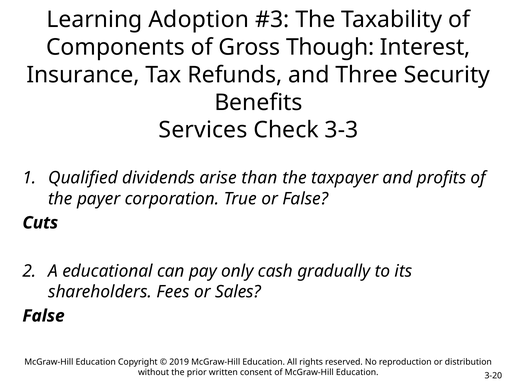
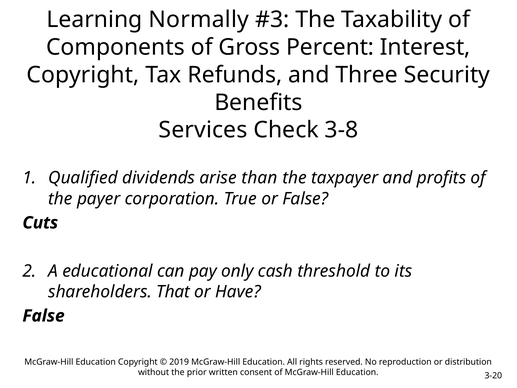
Adoption: Adoption -> Normally (199, 20)
Though: Though -> Percent (330, 47)
Insurance: Insurance -> Copyright (83, 75)
3-3: 3-3 -> 3-8 (341, 130)
gradually: gradually -> threshold (334, 271)
Fees: Fees -> That (173, 292)
Sales: Sales -> Have (238, 292)
